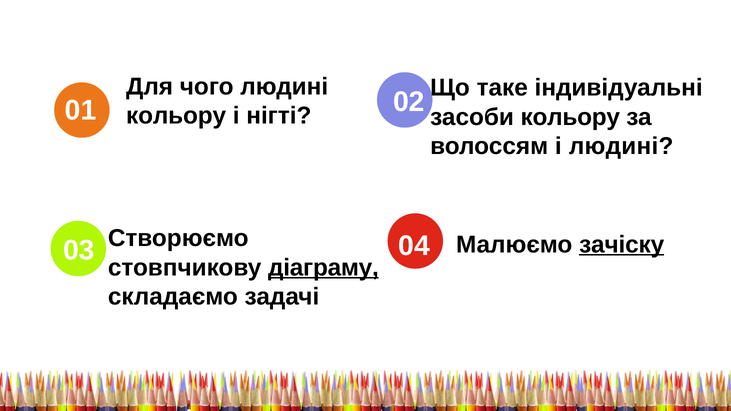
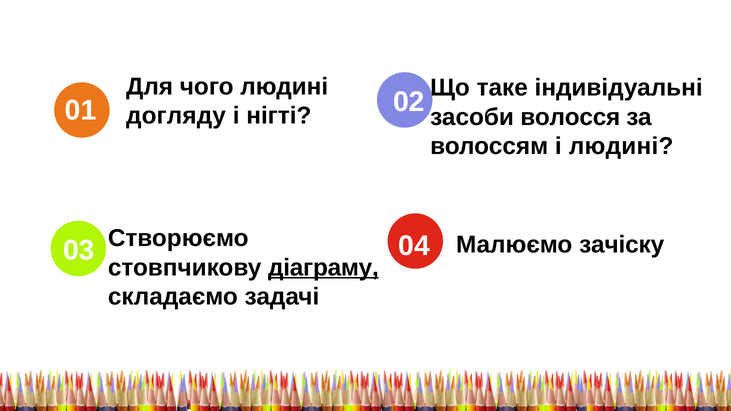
кольору: кольору -> догляду (176, 116)
засоби кольору: кольору -> волосся (570, 117)
зачіску underline: present -> none (622, 245)
